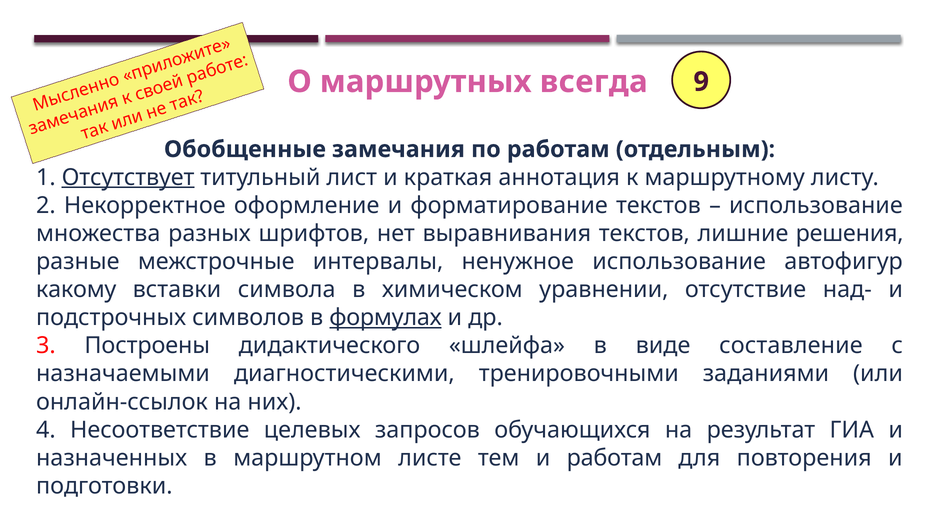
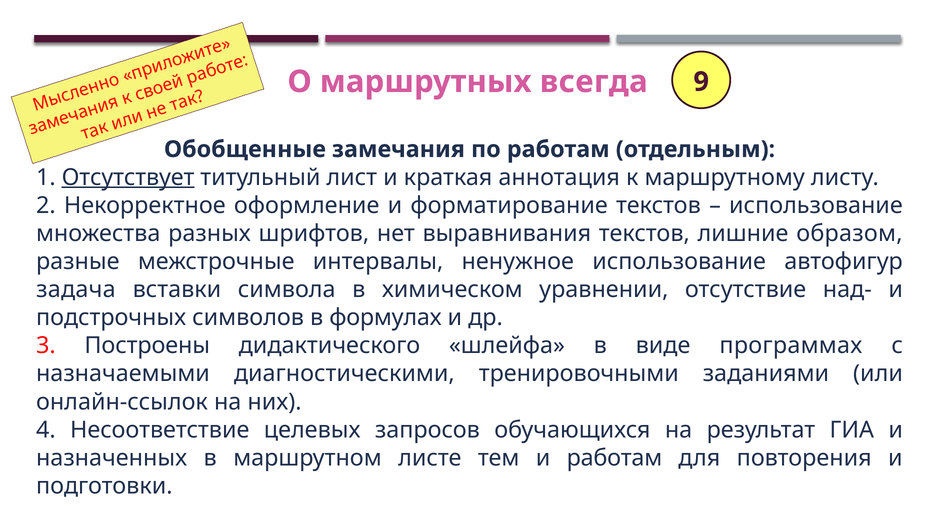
решения: решения -> образом (849, 233)
какому: какому -> задача (76, 290)
формулах underline: present -> none (385, 318)
составление: составление -> программах (791, 346)
